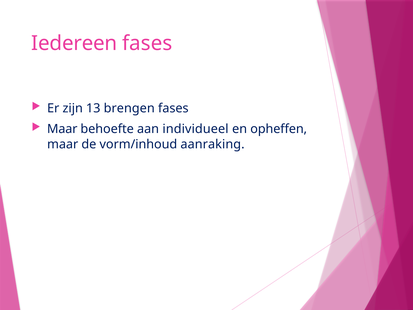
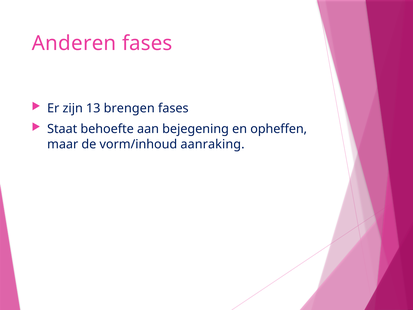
Iedereen: Iedereen -> Anderen (74, 43)
Maar: Maar -> Staat (62, 129)
individueel: individueel -> bejegening (196, 129)
